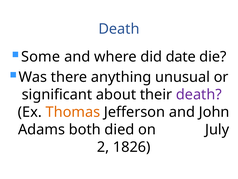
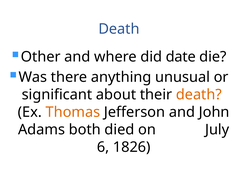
Some: Some -> Other (41, 57)
death colour: purple -> orange (199, 94)
2: 2 -> 6 (103, 147)
